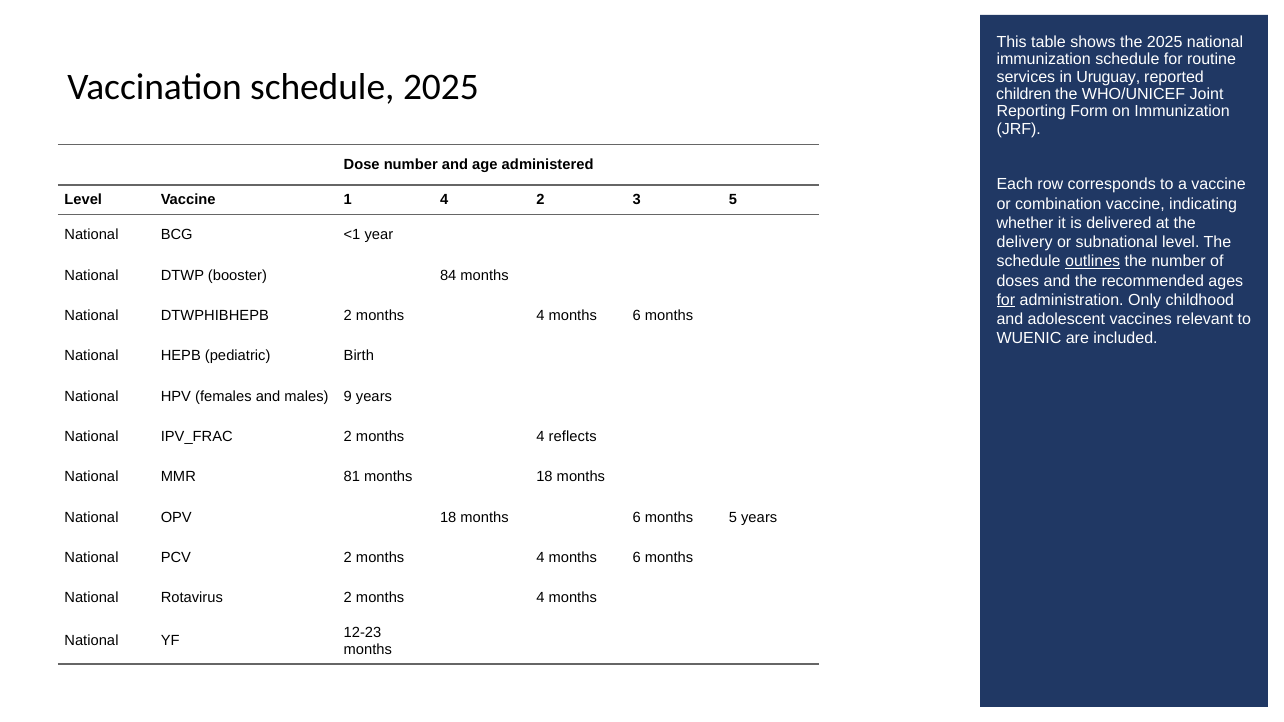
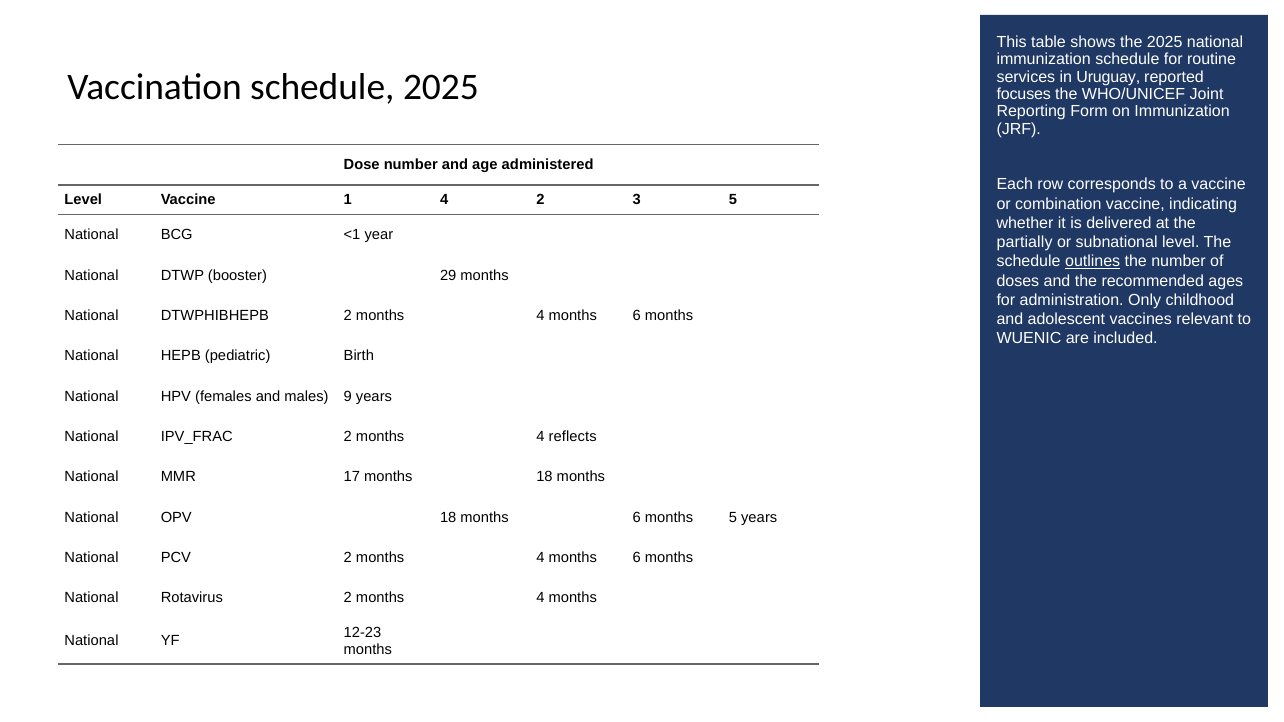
children: children -> focuses (1024, 94)
delivery: delivery -> partially (1025, 242)
84: 84 -> 29 (448, 275)
for underline: present -> none (1006, 300)
81: 81 -> 17 (352, 477)
